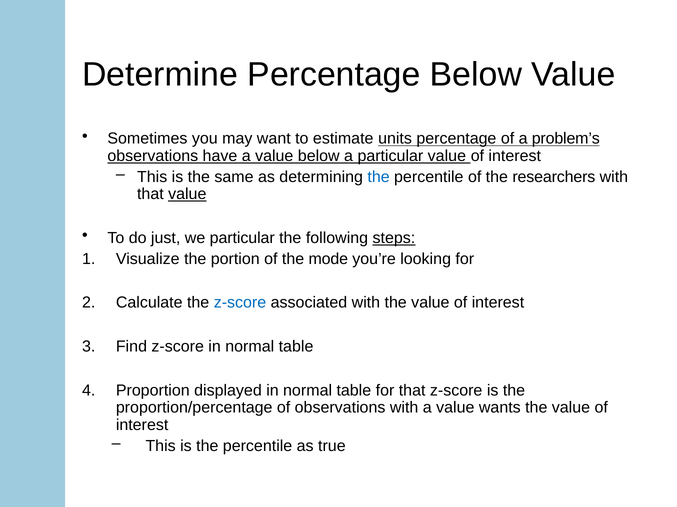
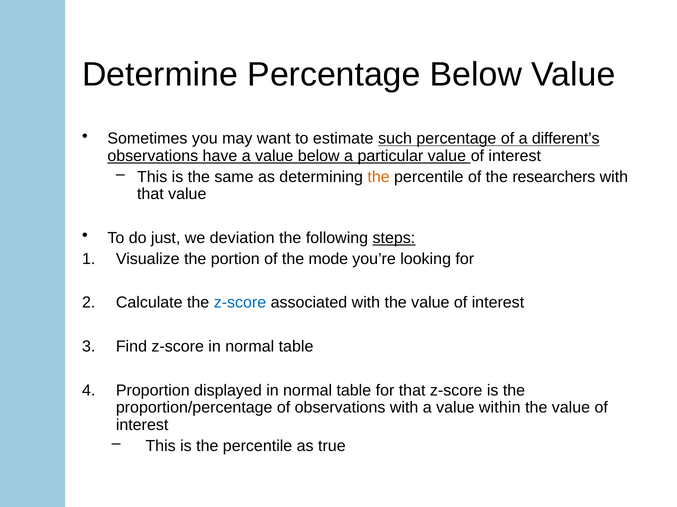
units: units -> such (395, 139)
problem’s: problem’s -> different’s (566, 139)
the colour: blue -> orange (379, 177)
value underline: present -> none (187, 194)
we particular: particular -> deviation (242, 238)
wants: wants -> within (500, 408)
